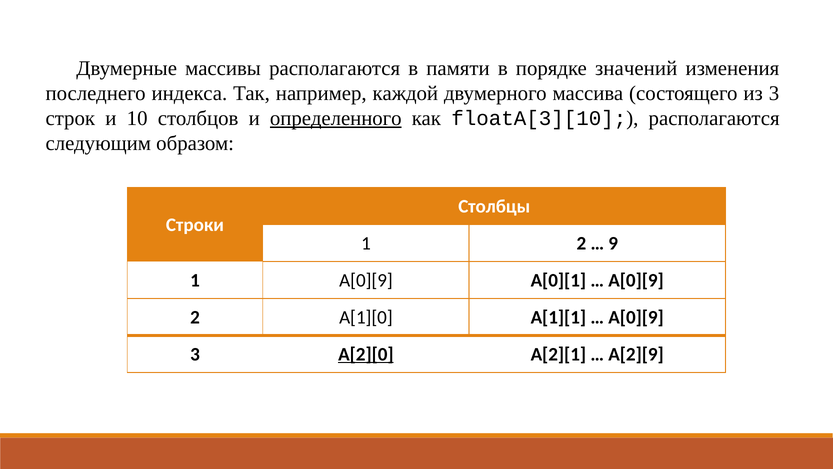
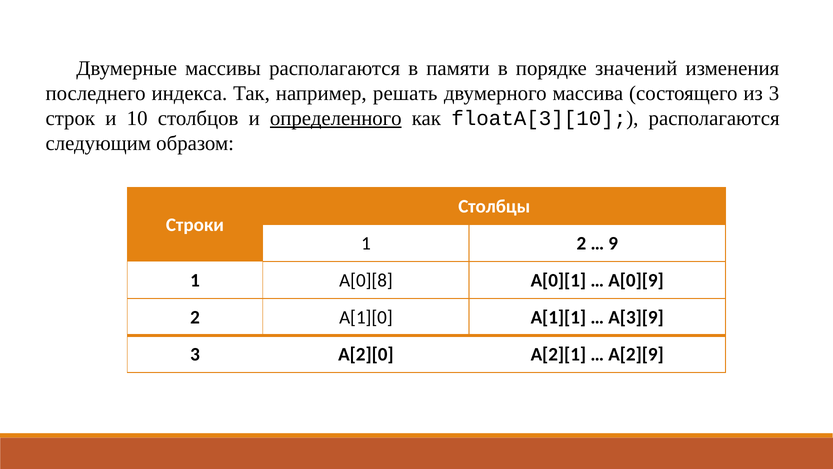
каждой: каждой -> решать (405, 93)
1 A[0][9: A[0][9 -> A[0][8 (366, 280)
A[0][9: A[0][9 -> A[3][9 (636, 317)
A[2][0 underline: present -> none (366, 354)
